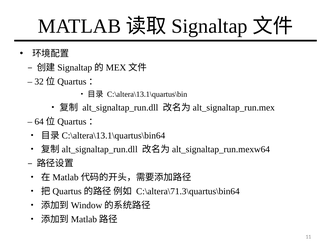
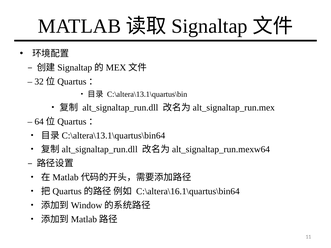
C:\altera\71.3\quartus\bin64: C:\altera\71.3\quartus\bin64 -> C:\altera\16.1\quartus\bin64 (188, 192)
